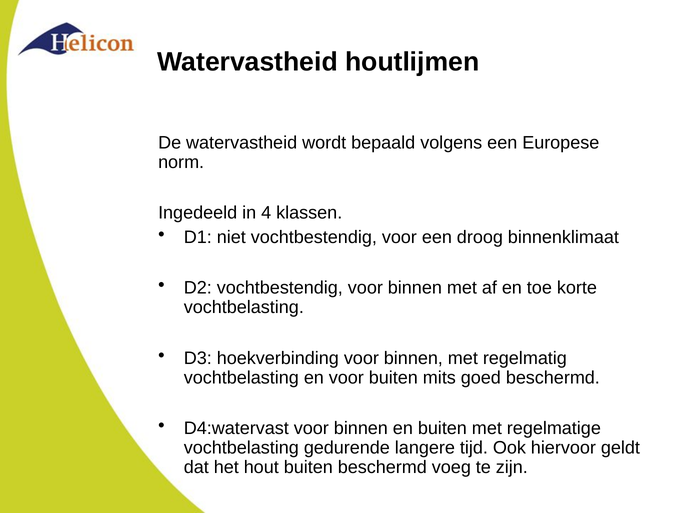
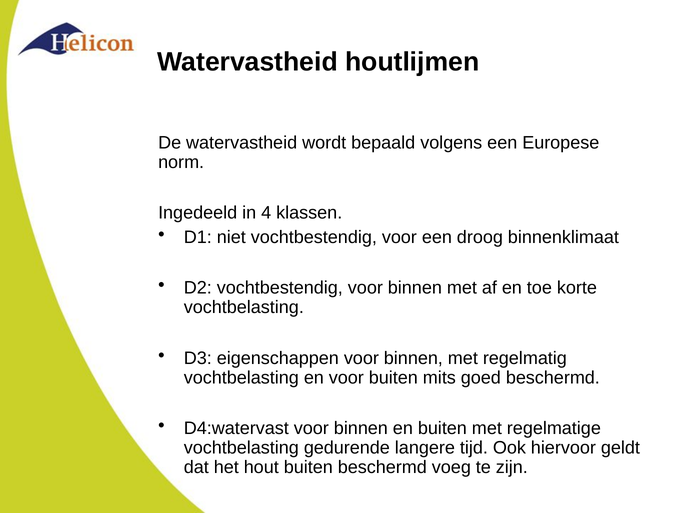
hoekverbinding: hoekverbinding -> eigenschappen (278, 358)
